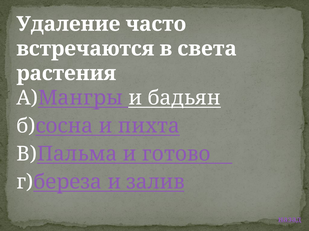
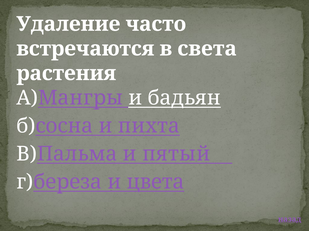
готово: готово -> пятый (176, 154)
залив: залив -> цвета (155, 182)
